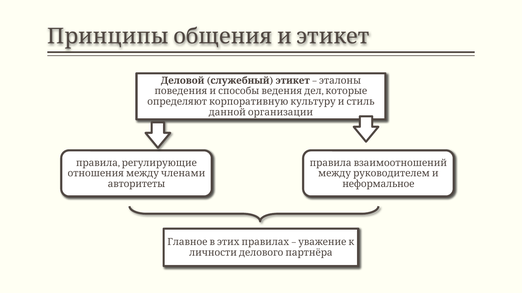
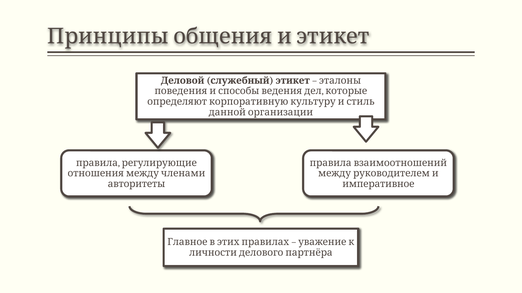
неформальное: неформальное -> императивное (378, 184)
